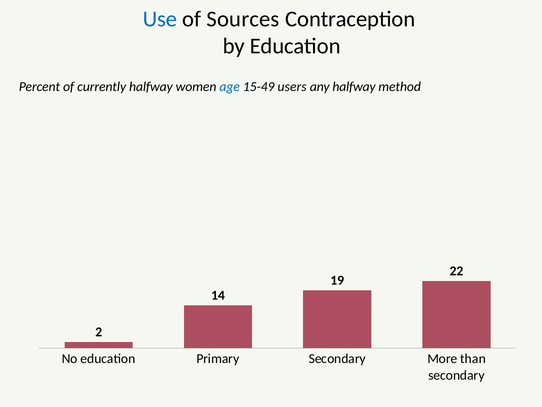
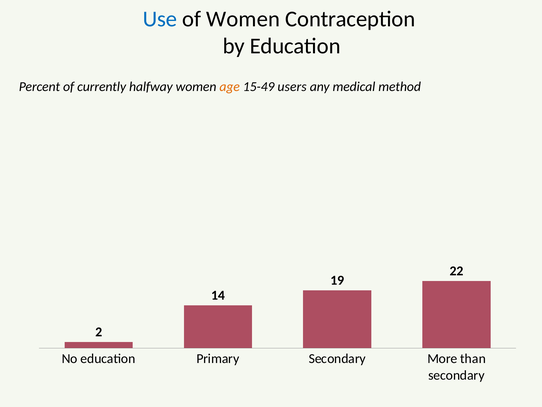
of Sources: Sources -> Women (243, 19)
age colour: blue -> orange (230, 86)
any halfway: halfway -> medical (354, 86)
